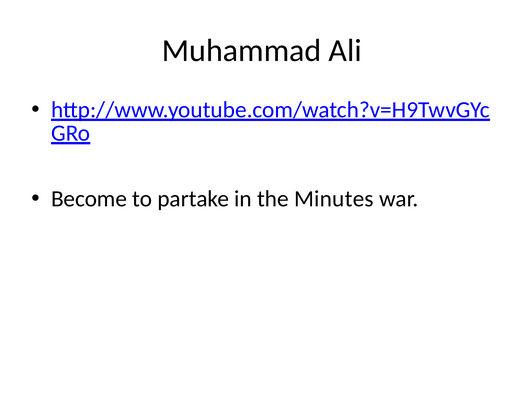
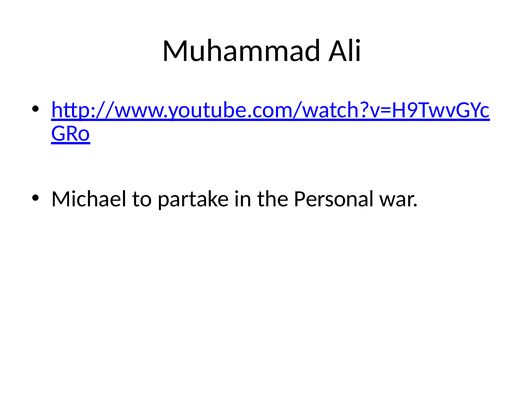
Become: Become -> Michael (89, 199)
Minutes: Minutes -> Personal (334, 199)
